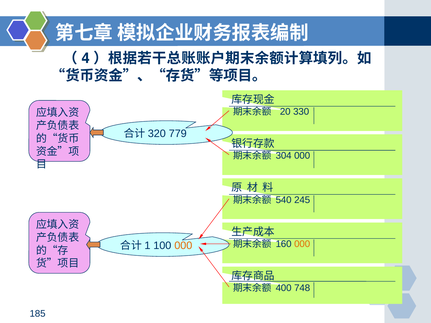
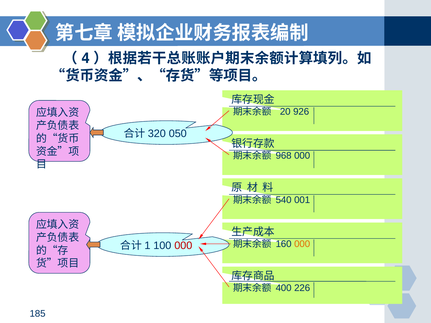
330: 330 -> 926 (301, 112)
779: 779 -> 050 (178, 134)
304: 304 -> 968 (284, 156)
245: 245 -> 001 (302, 200)
000 colour: orange -> red (183, 246)
748: 748 -> 226 (302, 288)
